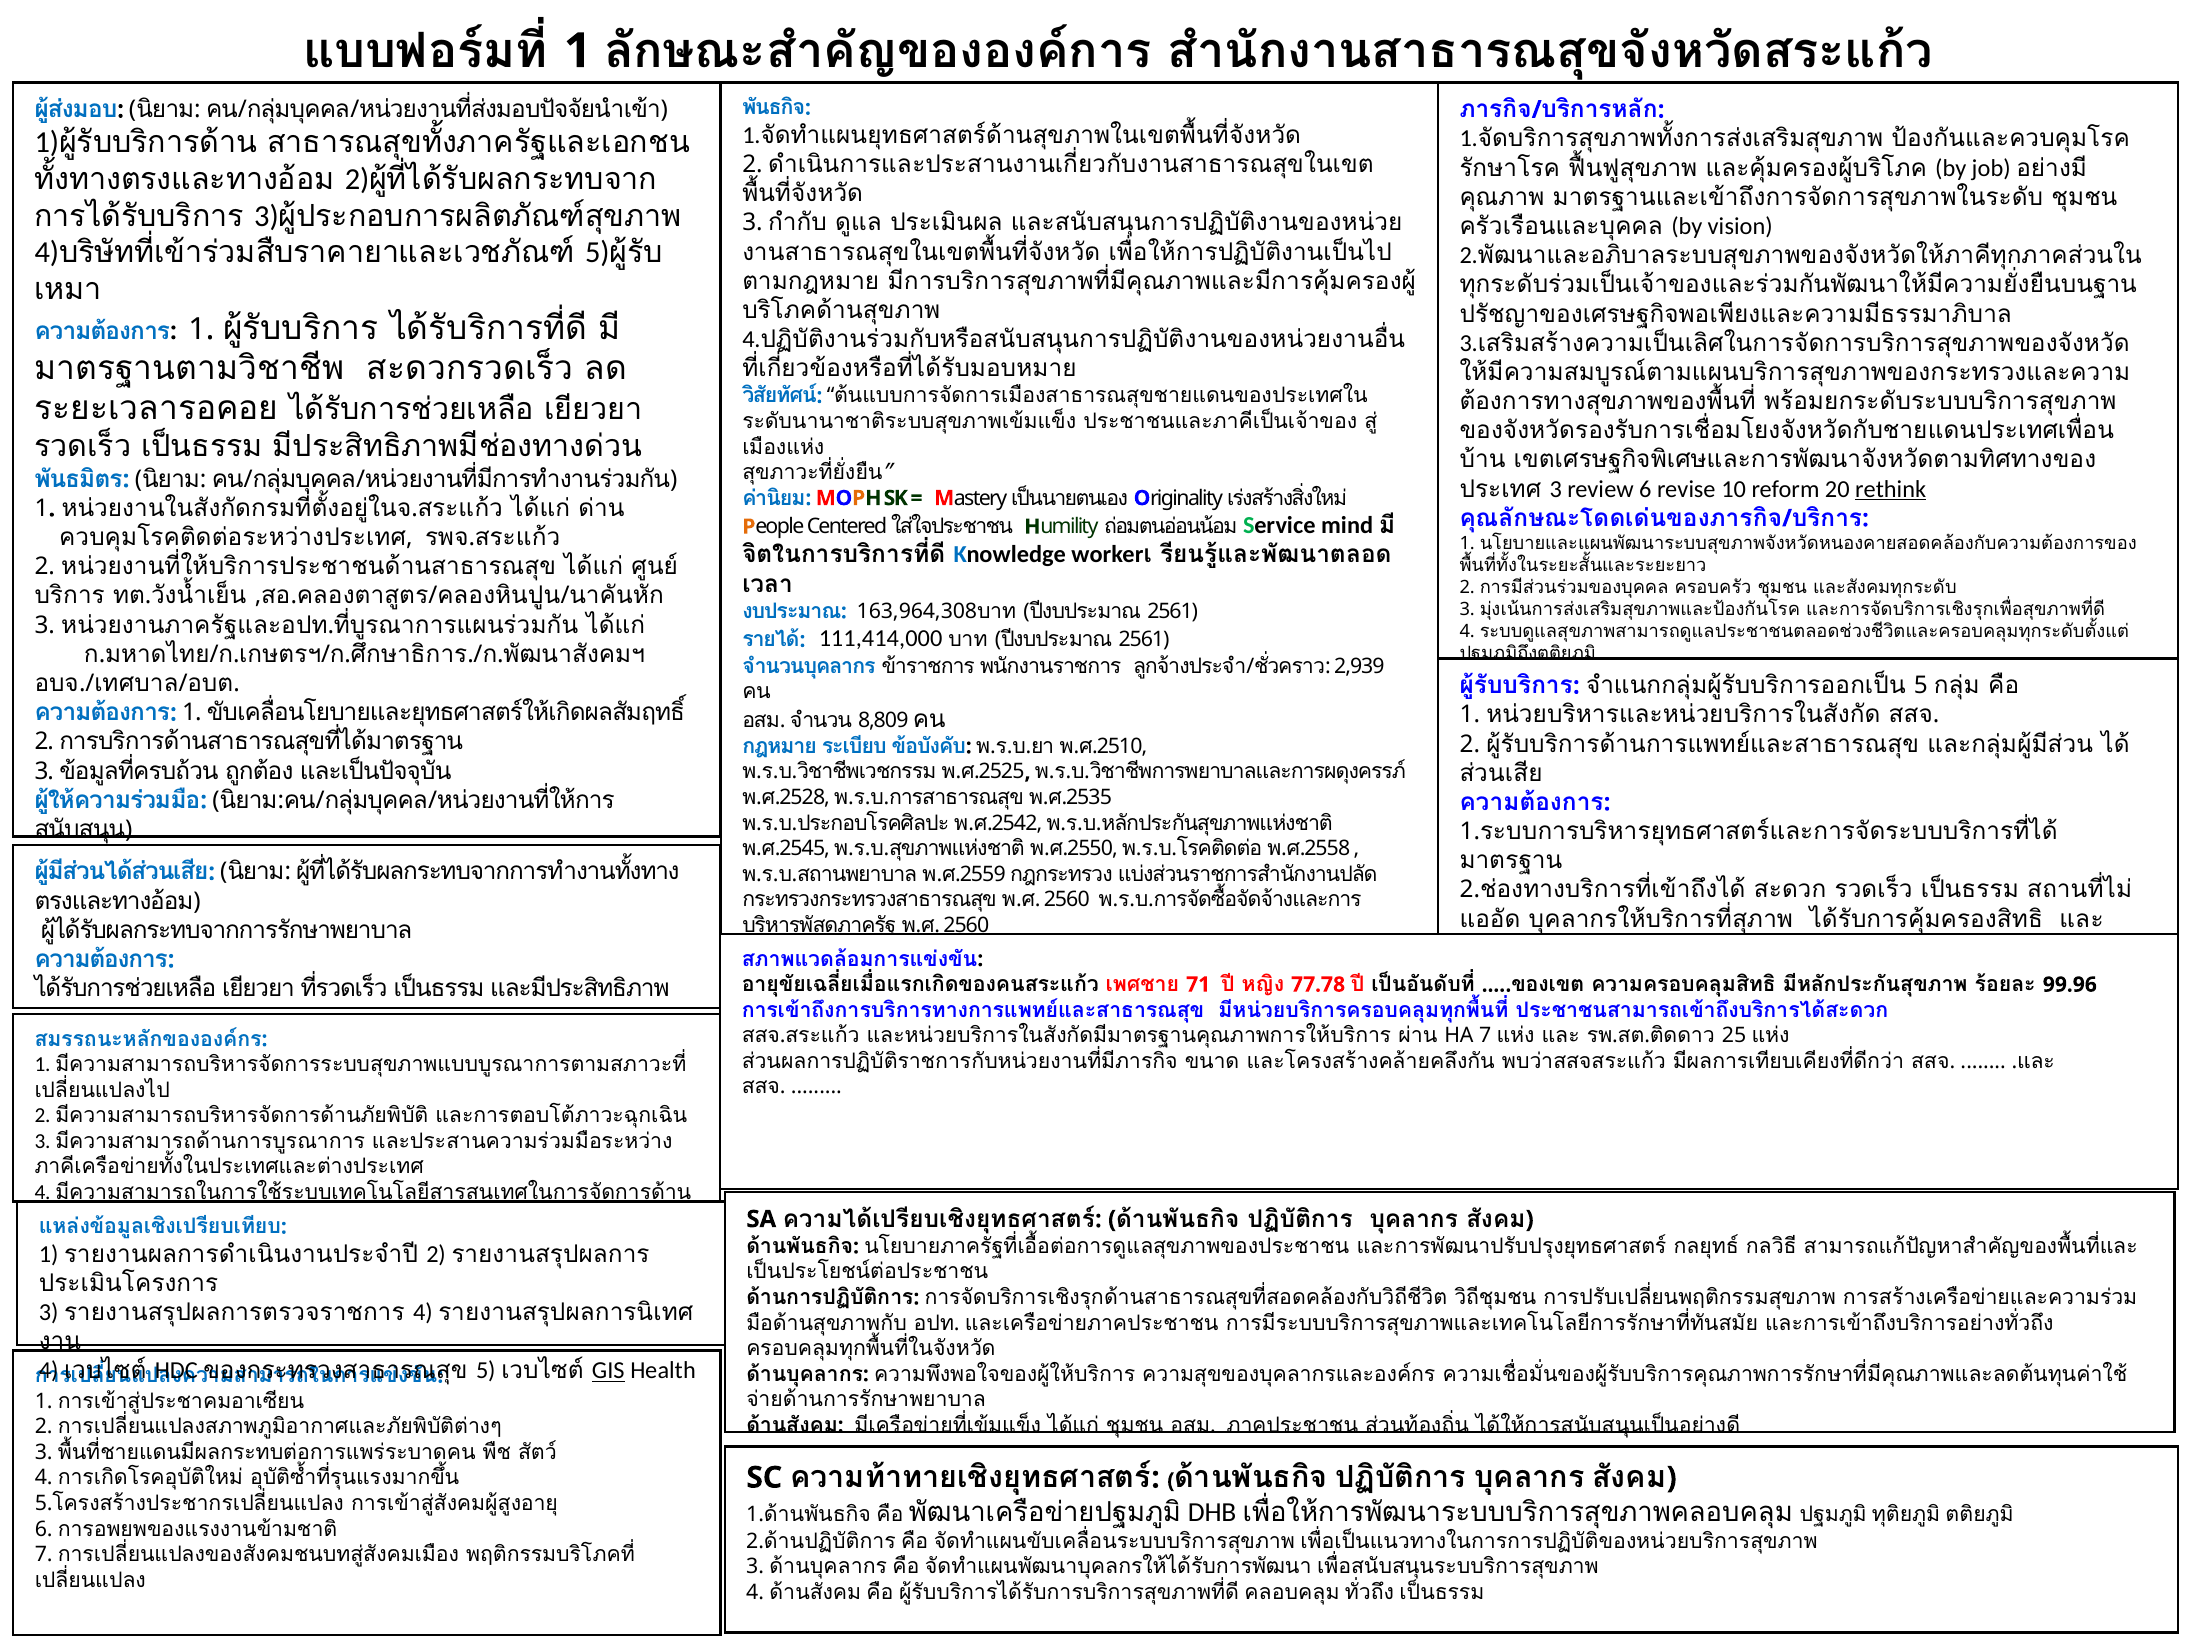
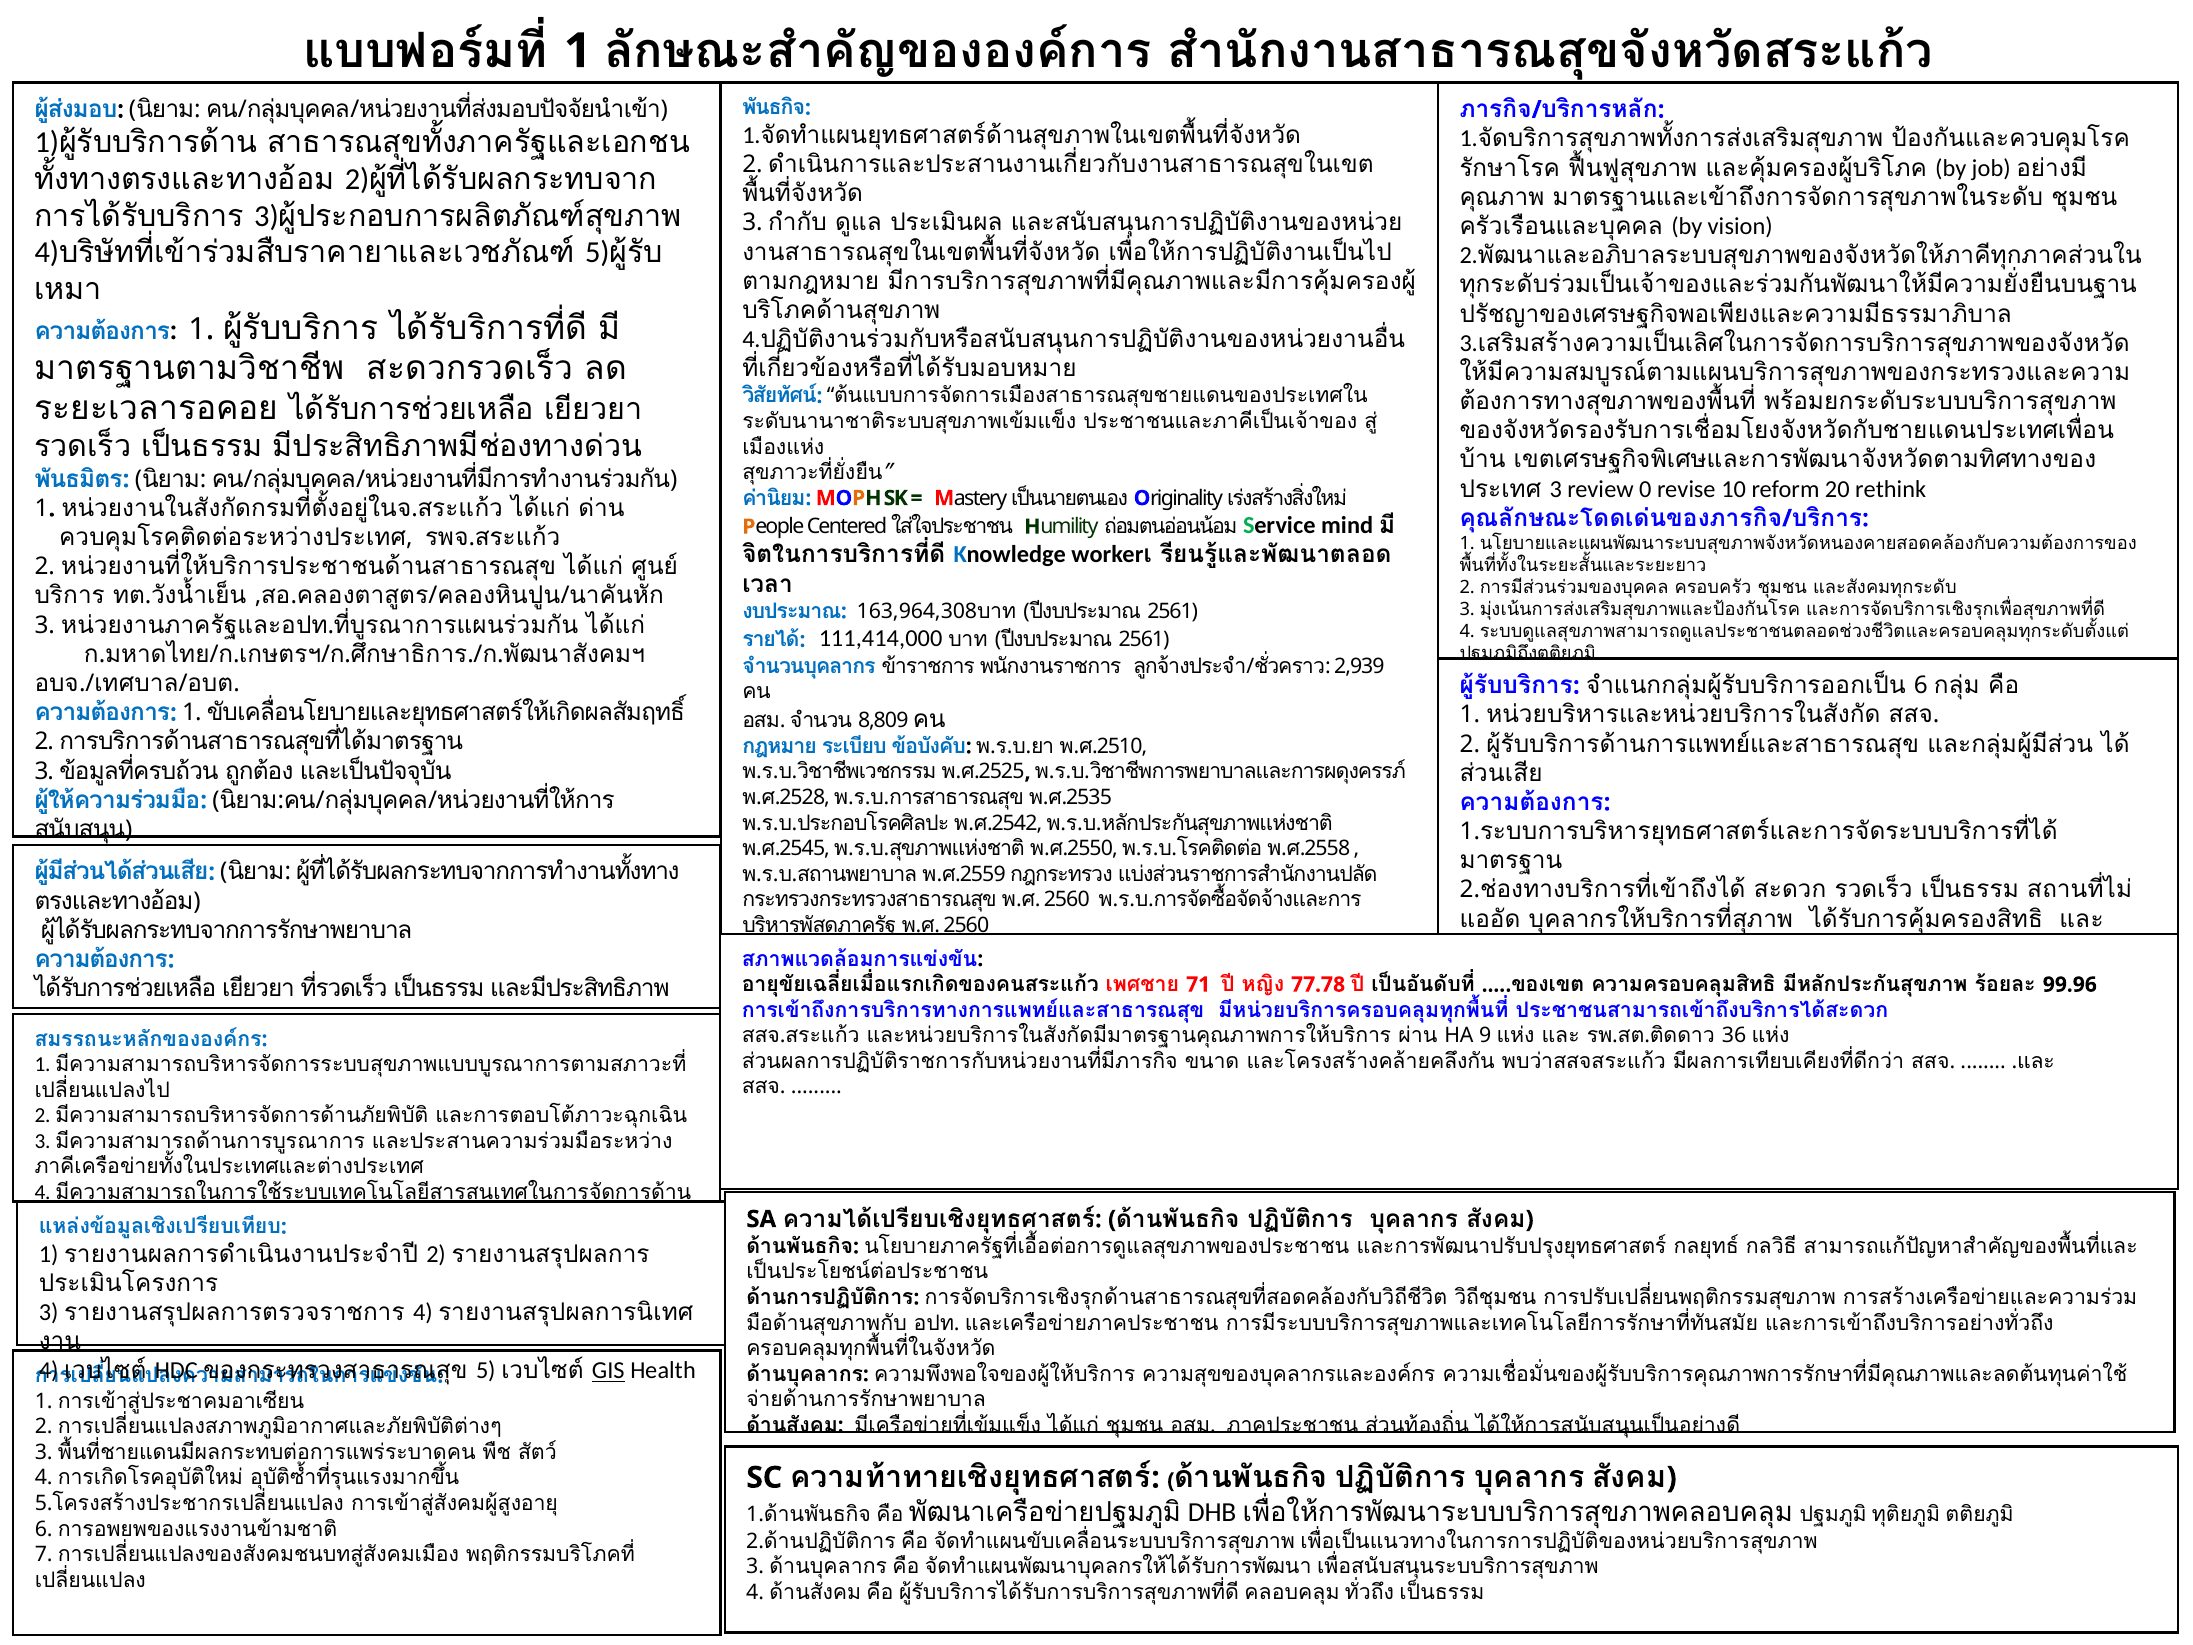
review 6: 6 -> 0 (1645, 489)
rethink underline: present -> none (1891, 489)
5: 5 -> 6 (1921, 686)
HA 7: 7 -> 9 (1485, 1036)
25: 25 -> 36 (1734, 1036)
